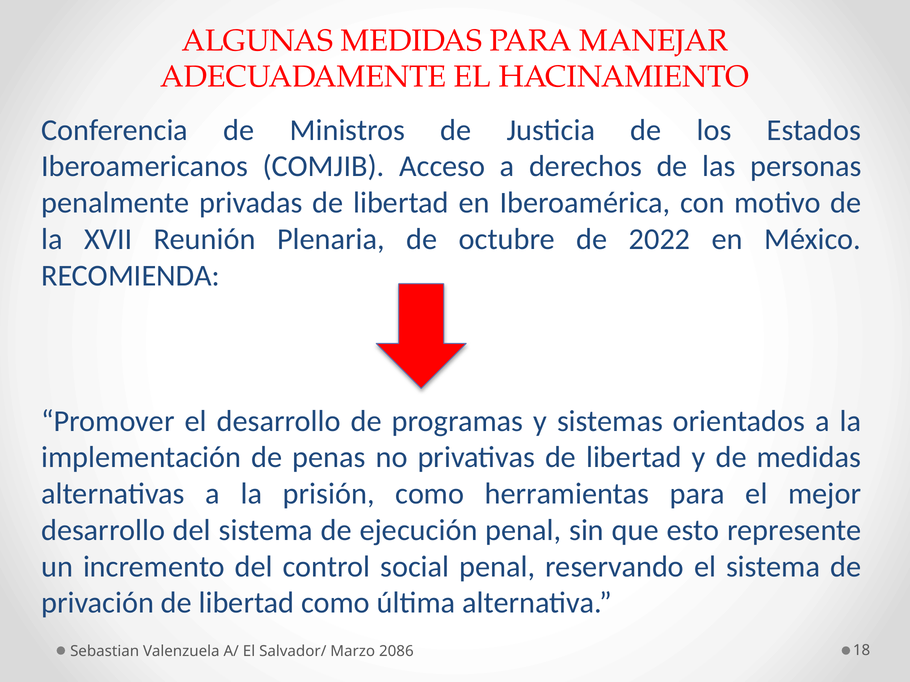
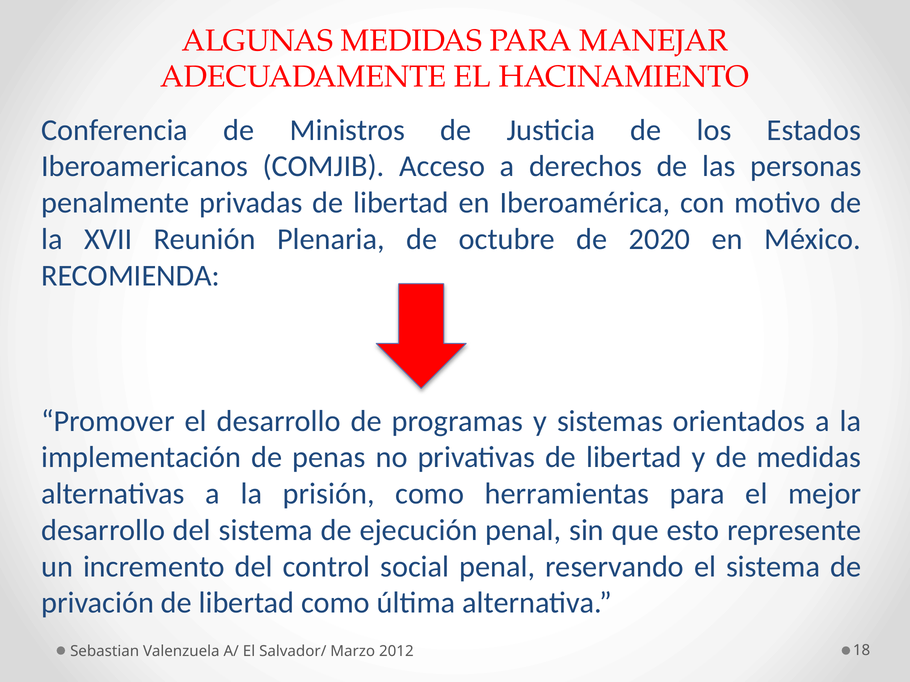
2022: 2022 -> 2020 (660, 239)
2086: 2086 -> 2012 (396, 652)
